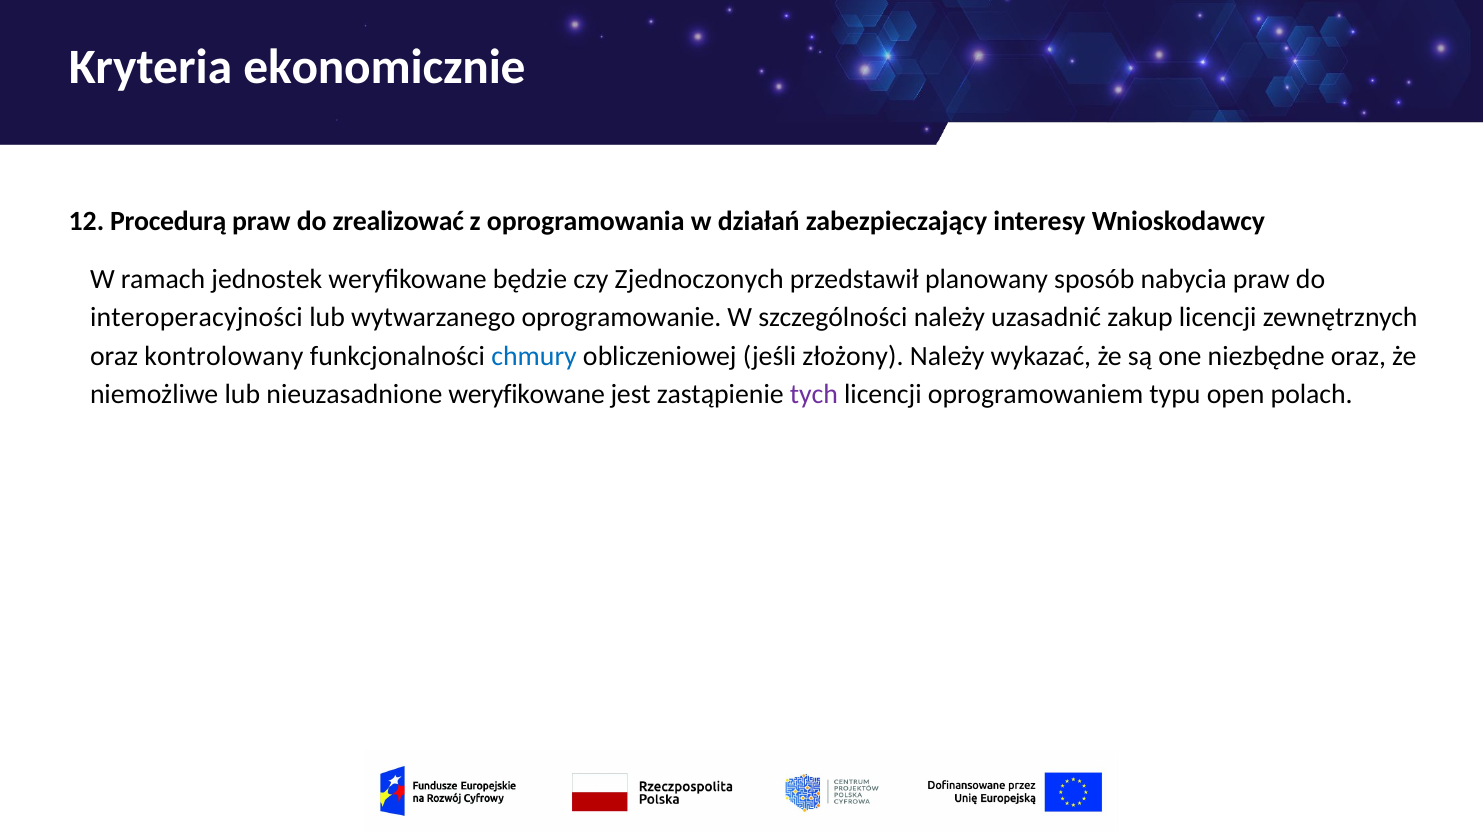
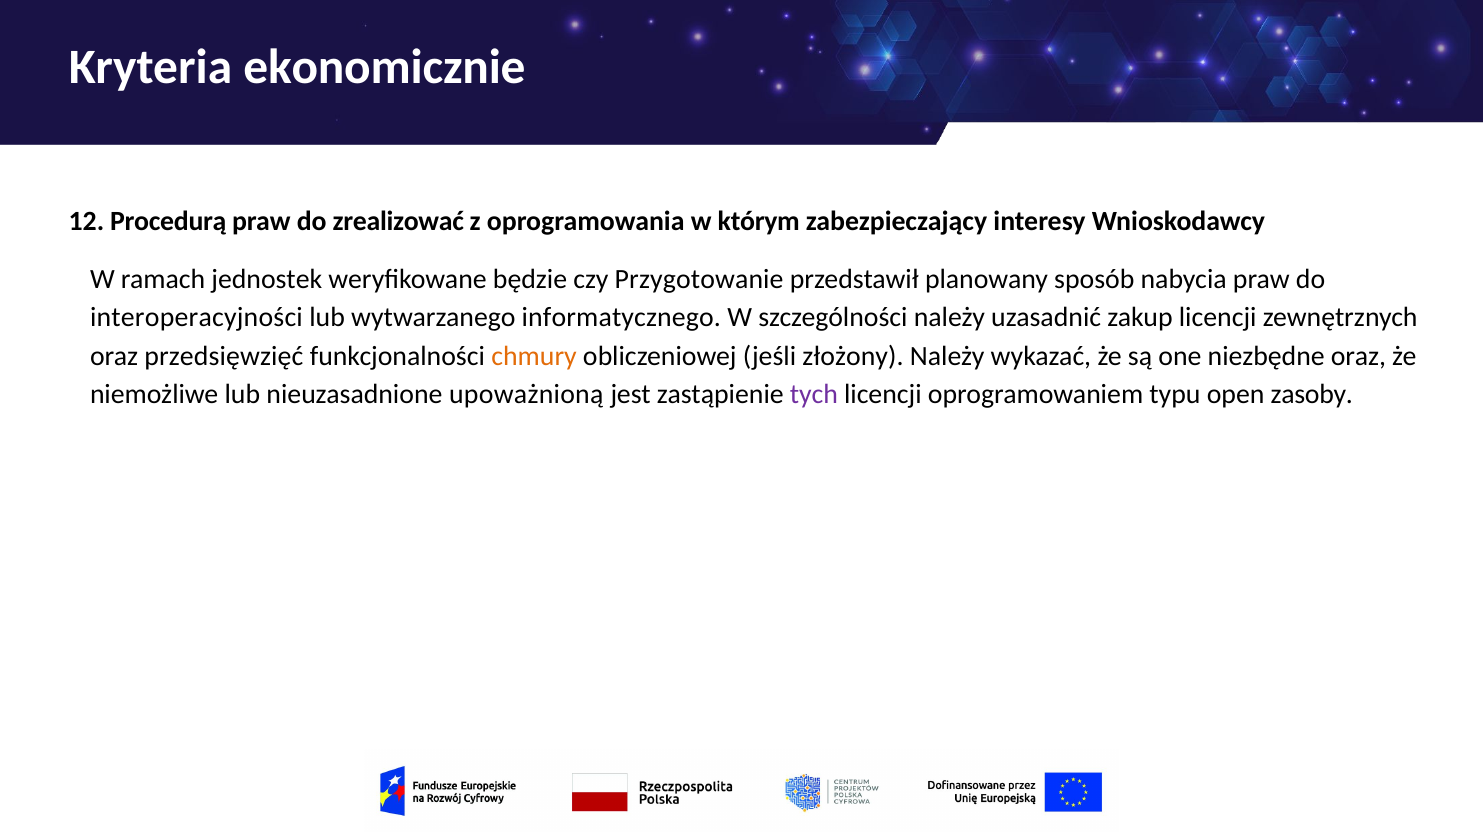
działań: działań -> którym (759, 221)
Zjednoczonych: Zjednoczonych -> Przygotowanie (699, 279)
oprogramowanie: oprogramowanie -> informatycznego (621, 318)
kontrolowany: kontrolowany -> przedsięwzięć (224, 356)
chmury colour: blue -> orange (534, 356)
nieuzasadnione weryfikowane: weryfikowane -> upoważnioną (526, 395)
polach: polach -> zasoby (1312, 395)
